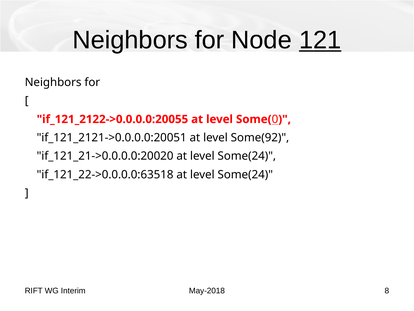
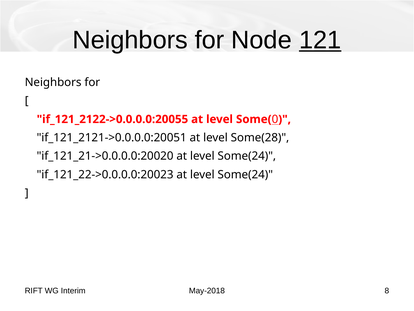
Some(92: Some(92 -> Some(28 (260, 137)
if_121_22->0.0.0.0:63518: if_121_22->0.0.0.0:63518 -> if_121_22->0.0.0.0:20023 (105, 174)
